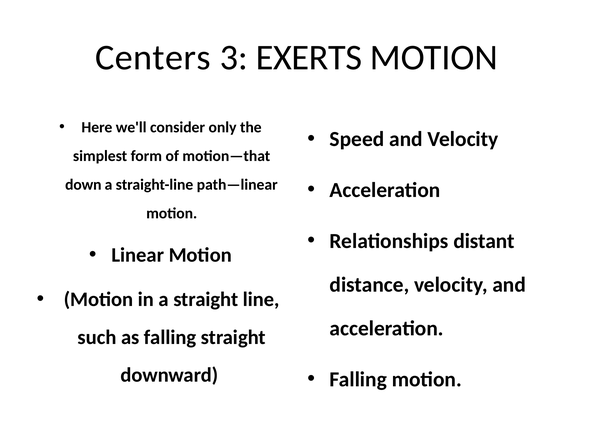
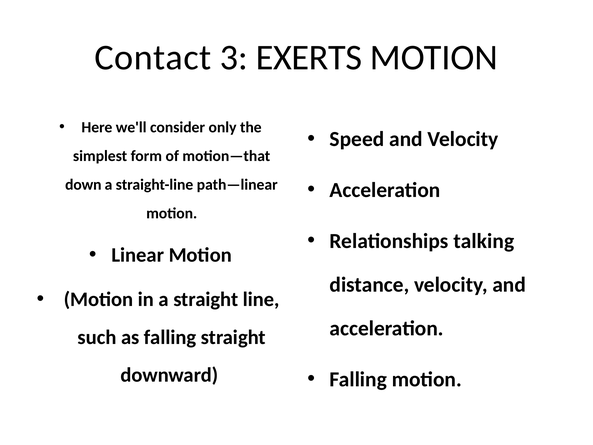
Centers: Centers -> Contact (153, 57)
distant: distant -> talking (484, 241)
